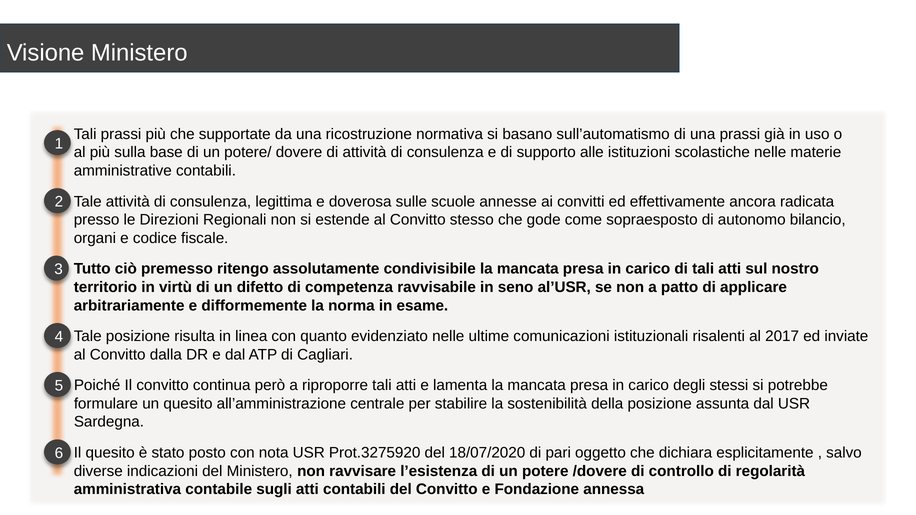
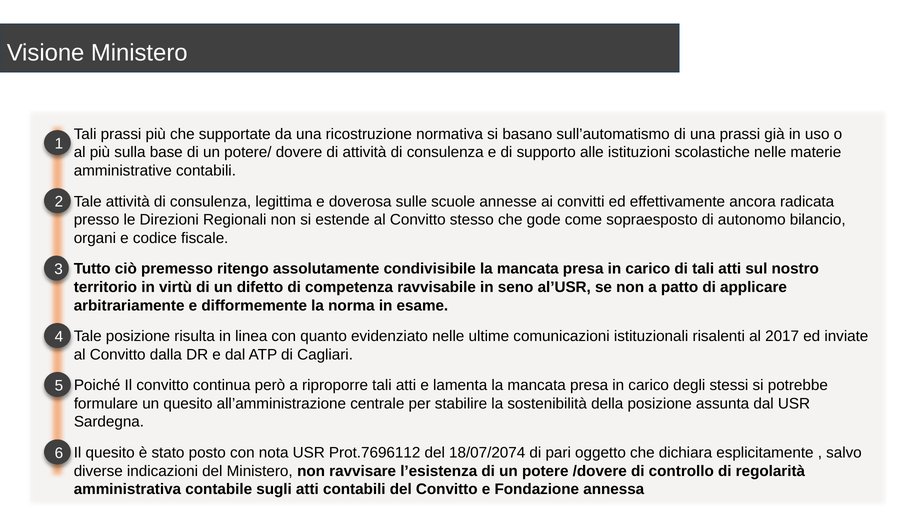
Prot.3275920: Prot.3275920 -> Prot.7696112 (375, 453)
18/07/2020: 18/07/2020 -> 18/07/2074 (487, 453)
